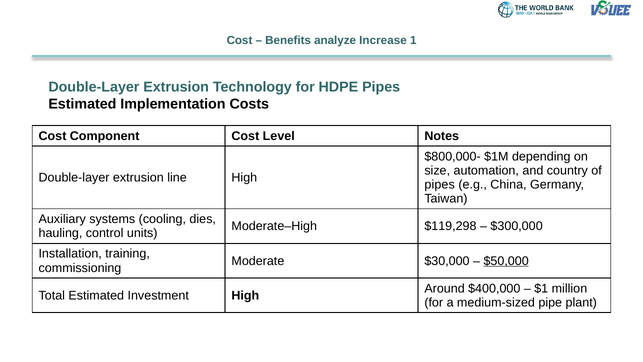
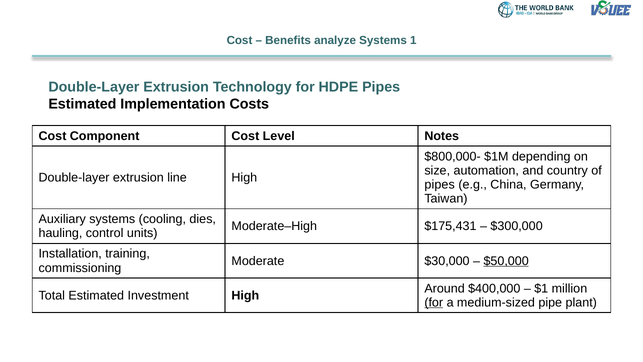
analyze Increase: Increase -> Systems (383, 40)
$119,298: $119,298 -> $175,431 (450, 226)
for underline: none -> present (434, 302)
